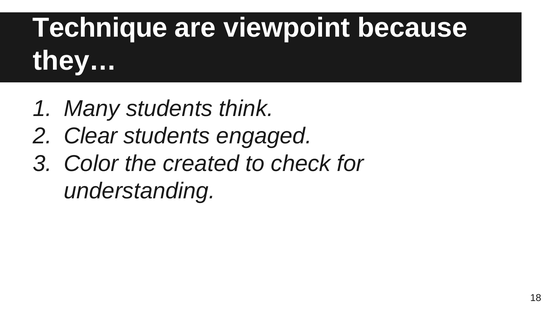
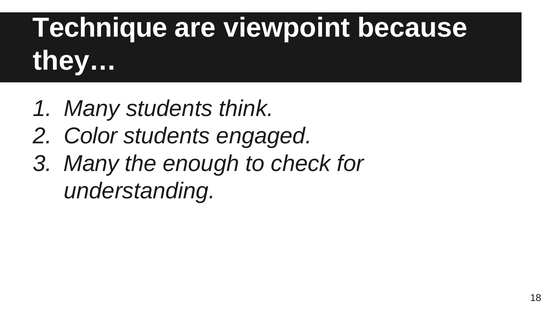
Clear: Clear -> Color (91, 136)
Color: Color -> Many (91, 163)
created: created -> enough (201, 163)
